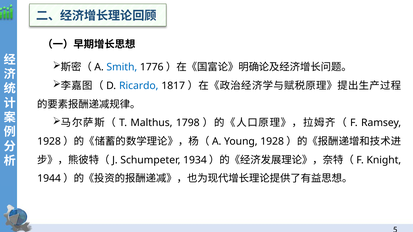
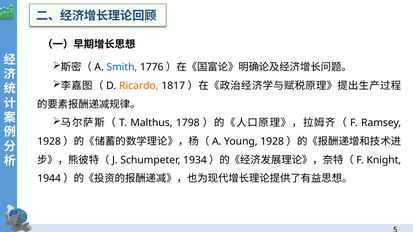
Ricardo colour: blue -> orange (139, 86)
